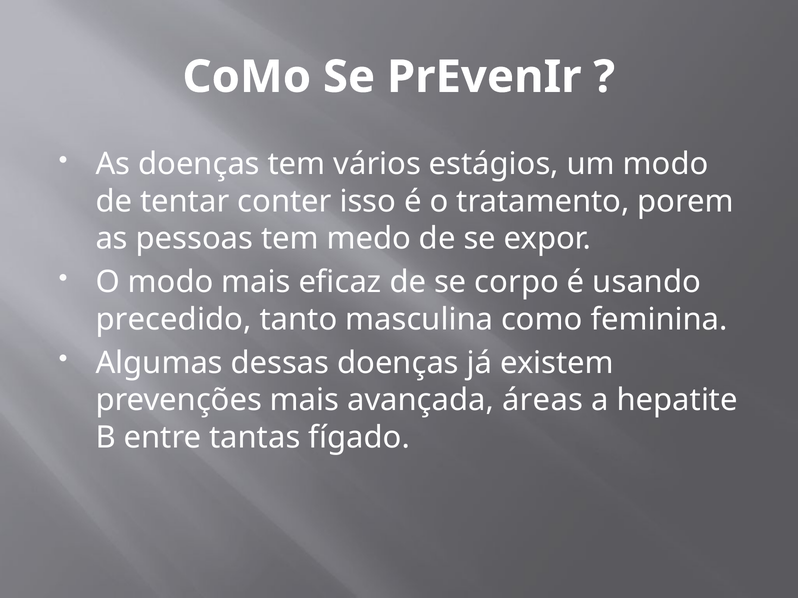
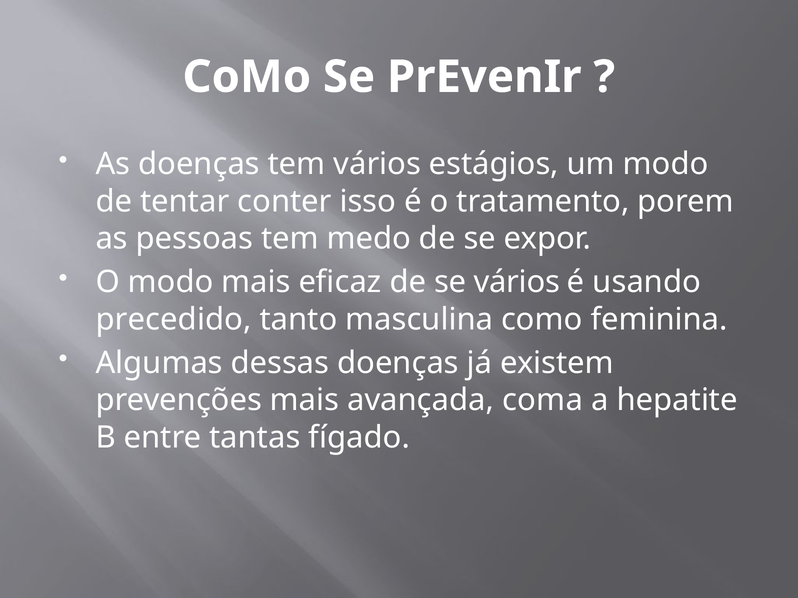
se corpo: corpo -> vários (517, 282)
áreas: áreas -> coma (543, 400)
